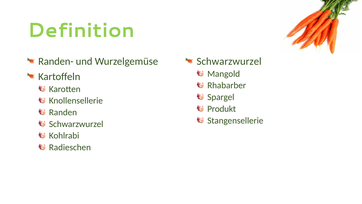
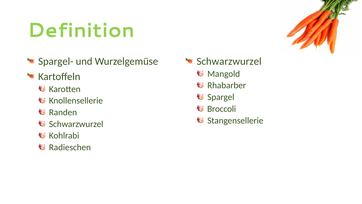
Randen-: Randen- -> Spargel- (56, 61)
Produkt: Produkt -> Broccoli (222, 109)
